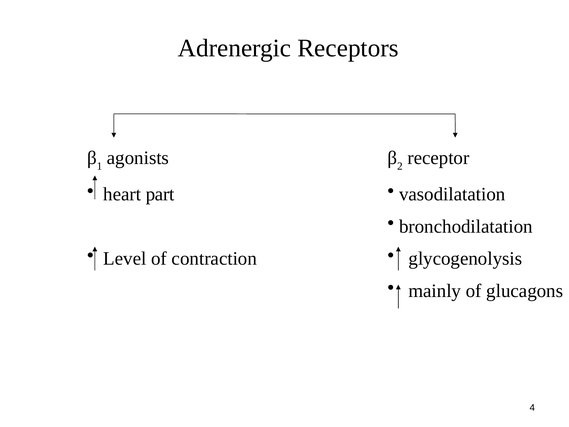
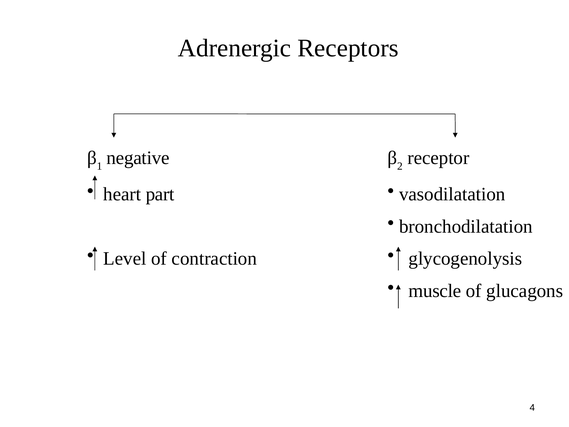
agonists: agonists -> negative (138, 158)
mainly: mainly -> muscle (435, 291)
